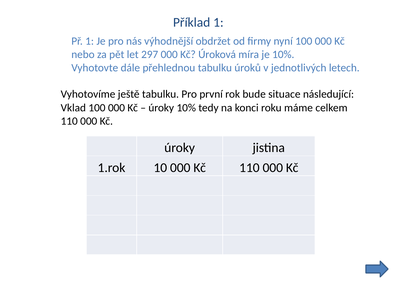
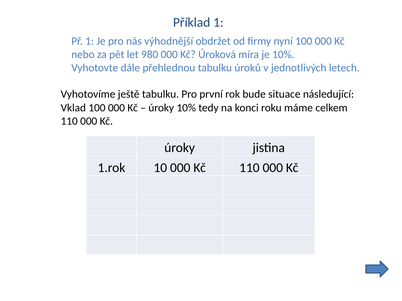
297: 297 -> 980 (150, 54)
